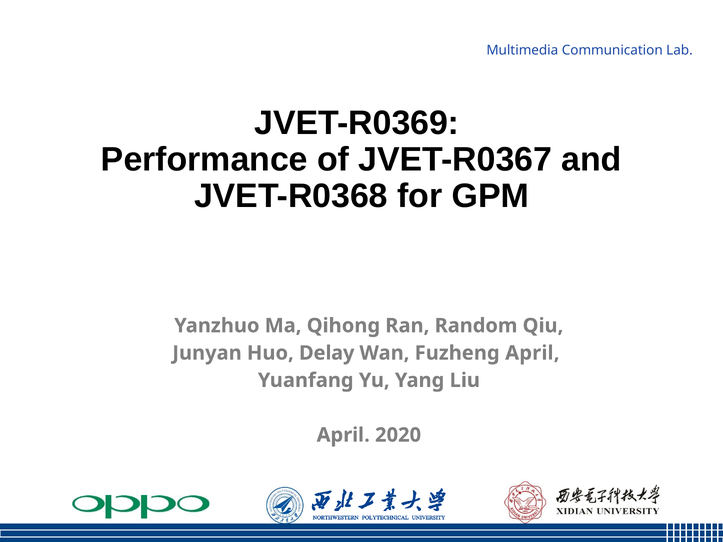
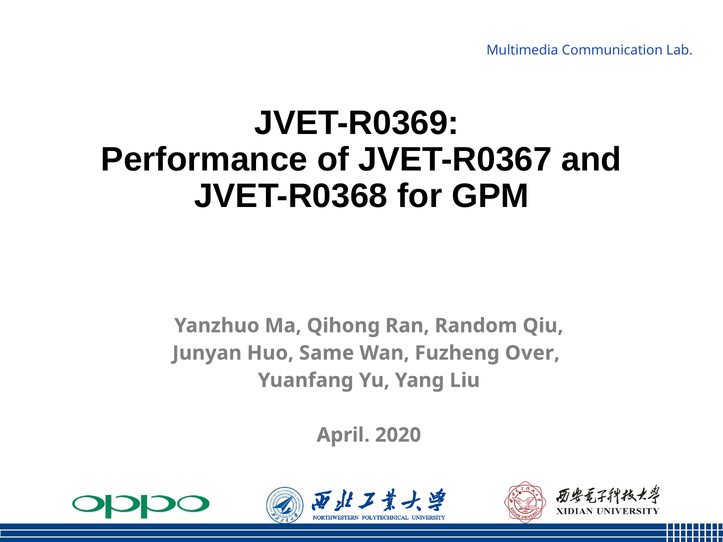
Delay: Delay -> Same (327, 353)
Fuzheng April: April -> Over (532, 353)
